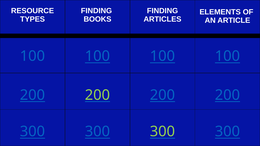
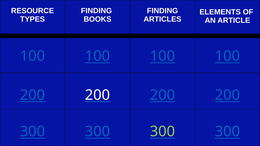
200 colour: light green -> white (97, 95)
